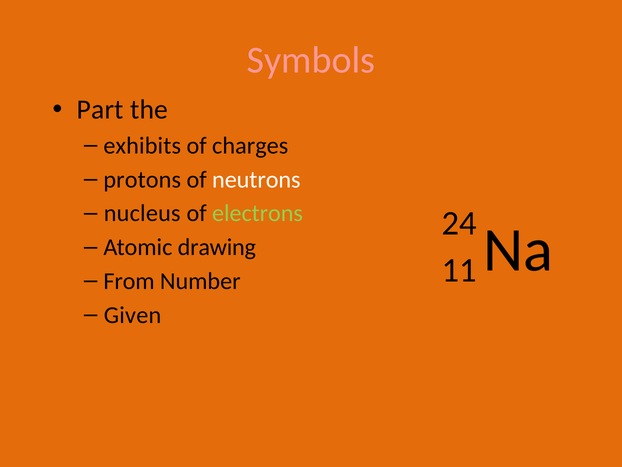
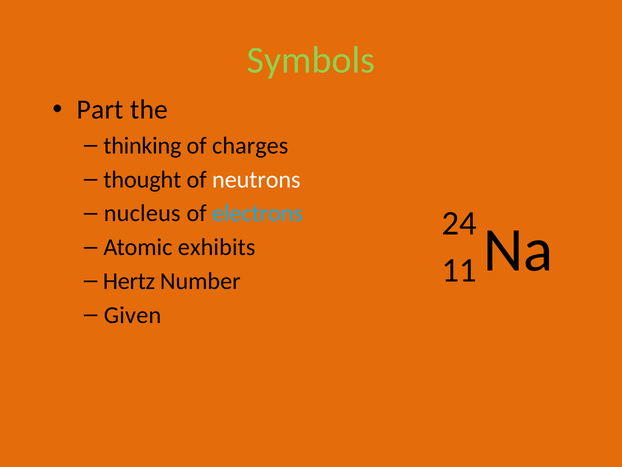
Symbols colour: pink -> light green (311, 60)
exhibits: exhibits -> thinking (142, 145)
protons: protons -> thought (142, 179)
electrons colour: light green -> light blue (258, 213)
drawing: drawing -> exhibits (217, 247)
From: From -> Hertz (129, 281)
